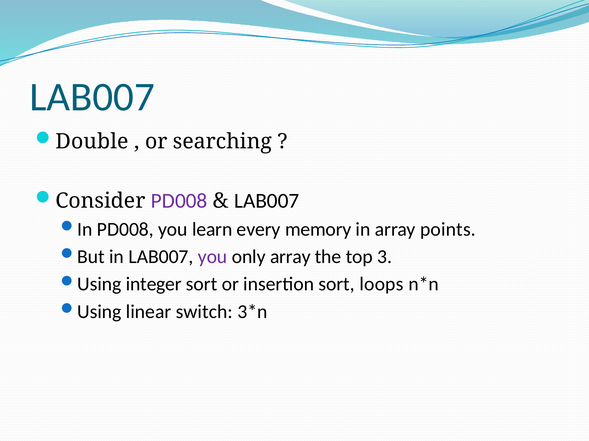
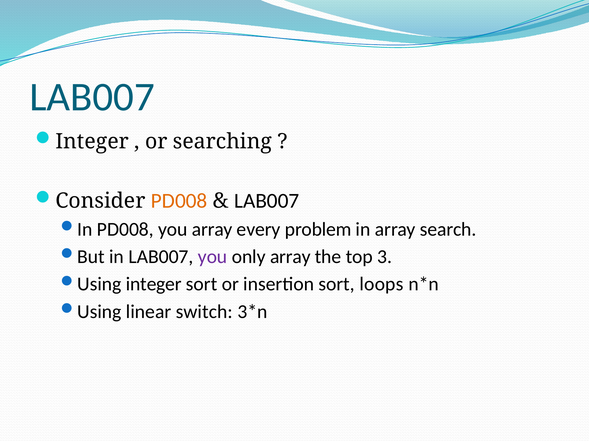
Double: Double -> Integer (92, 142)
PD008 colour: purple -> orange (179, 201)
you learn: learn -> array (212, 230)
memory: memory -> problem (318, 230)
points: points -> search (448, 230)
